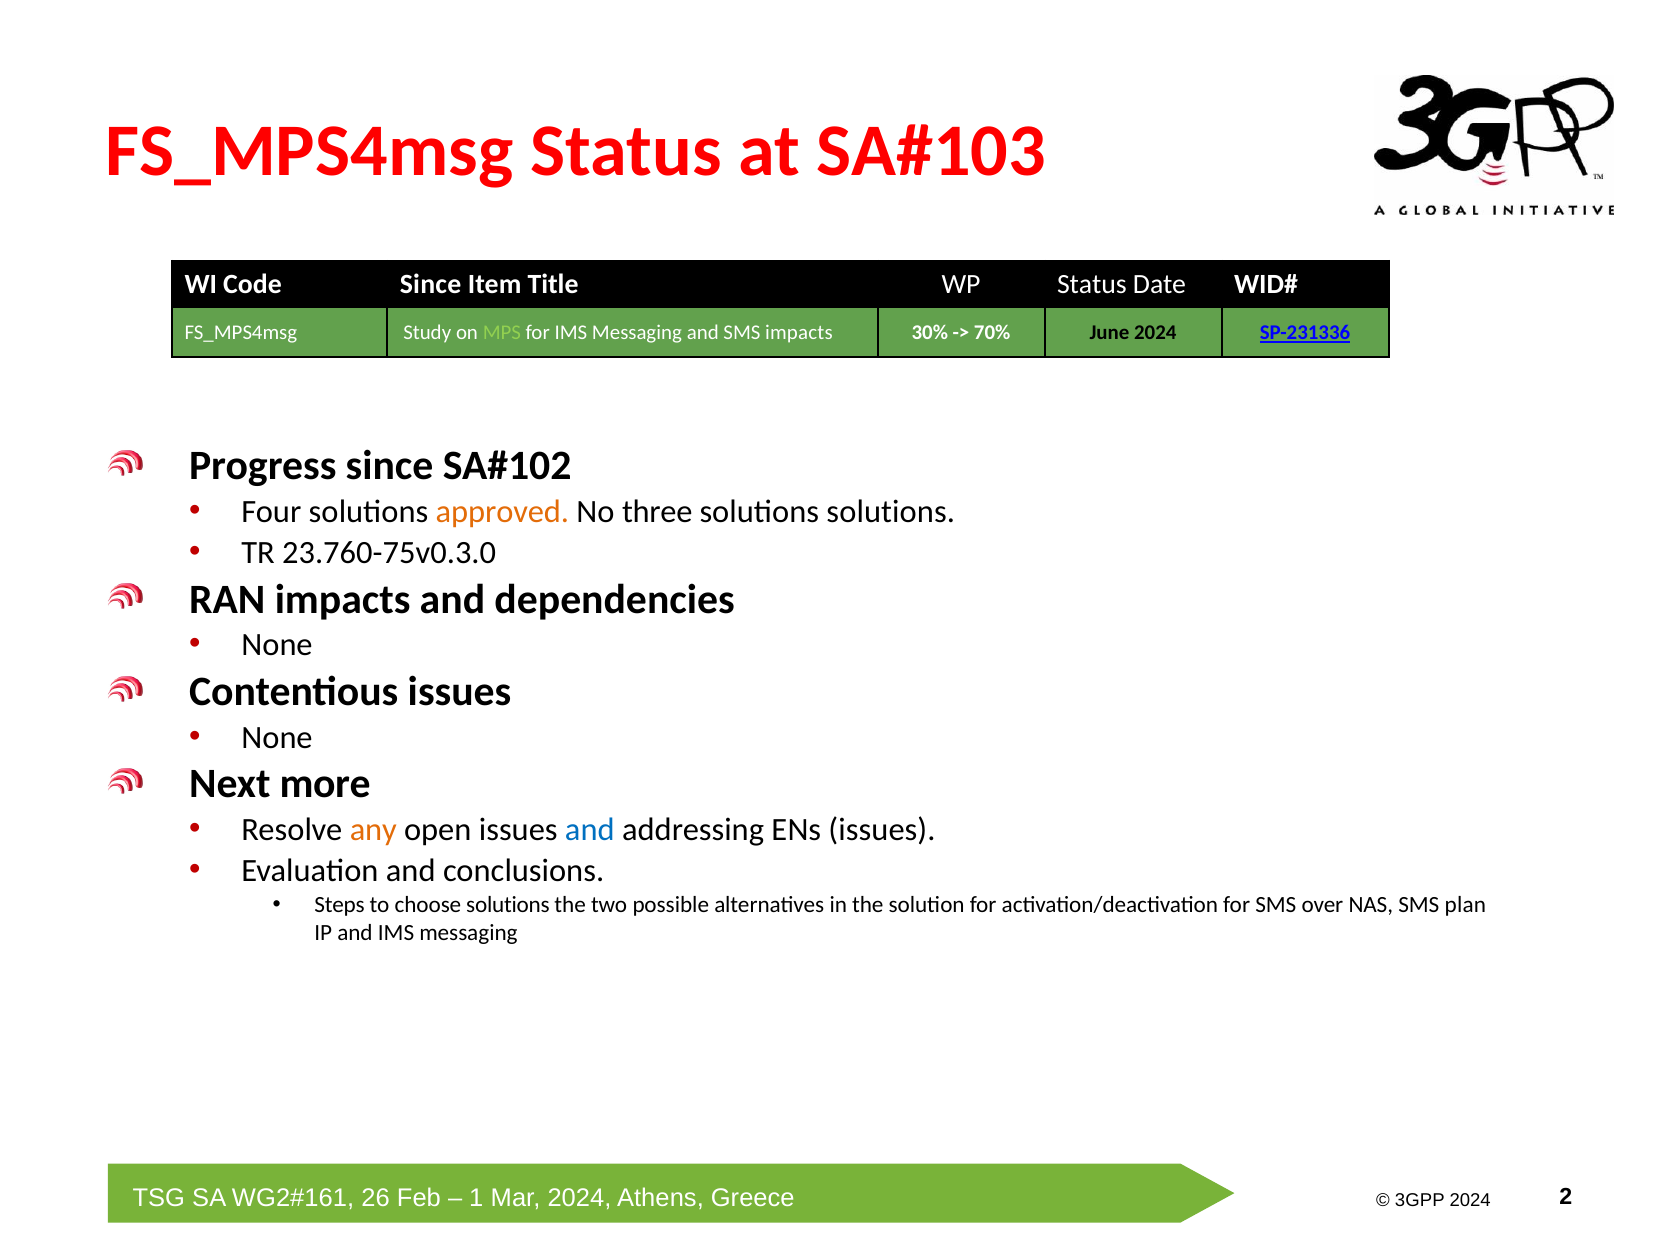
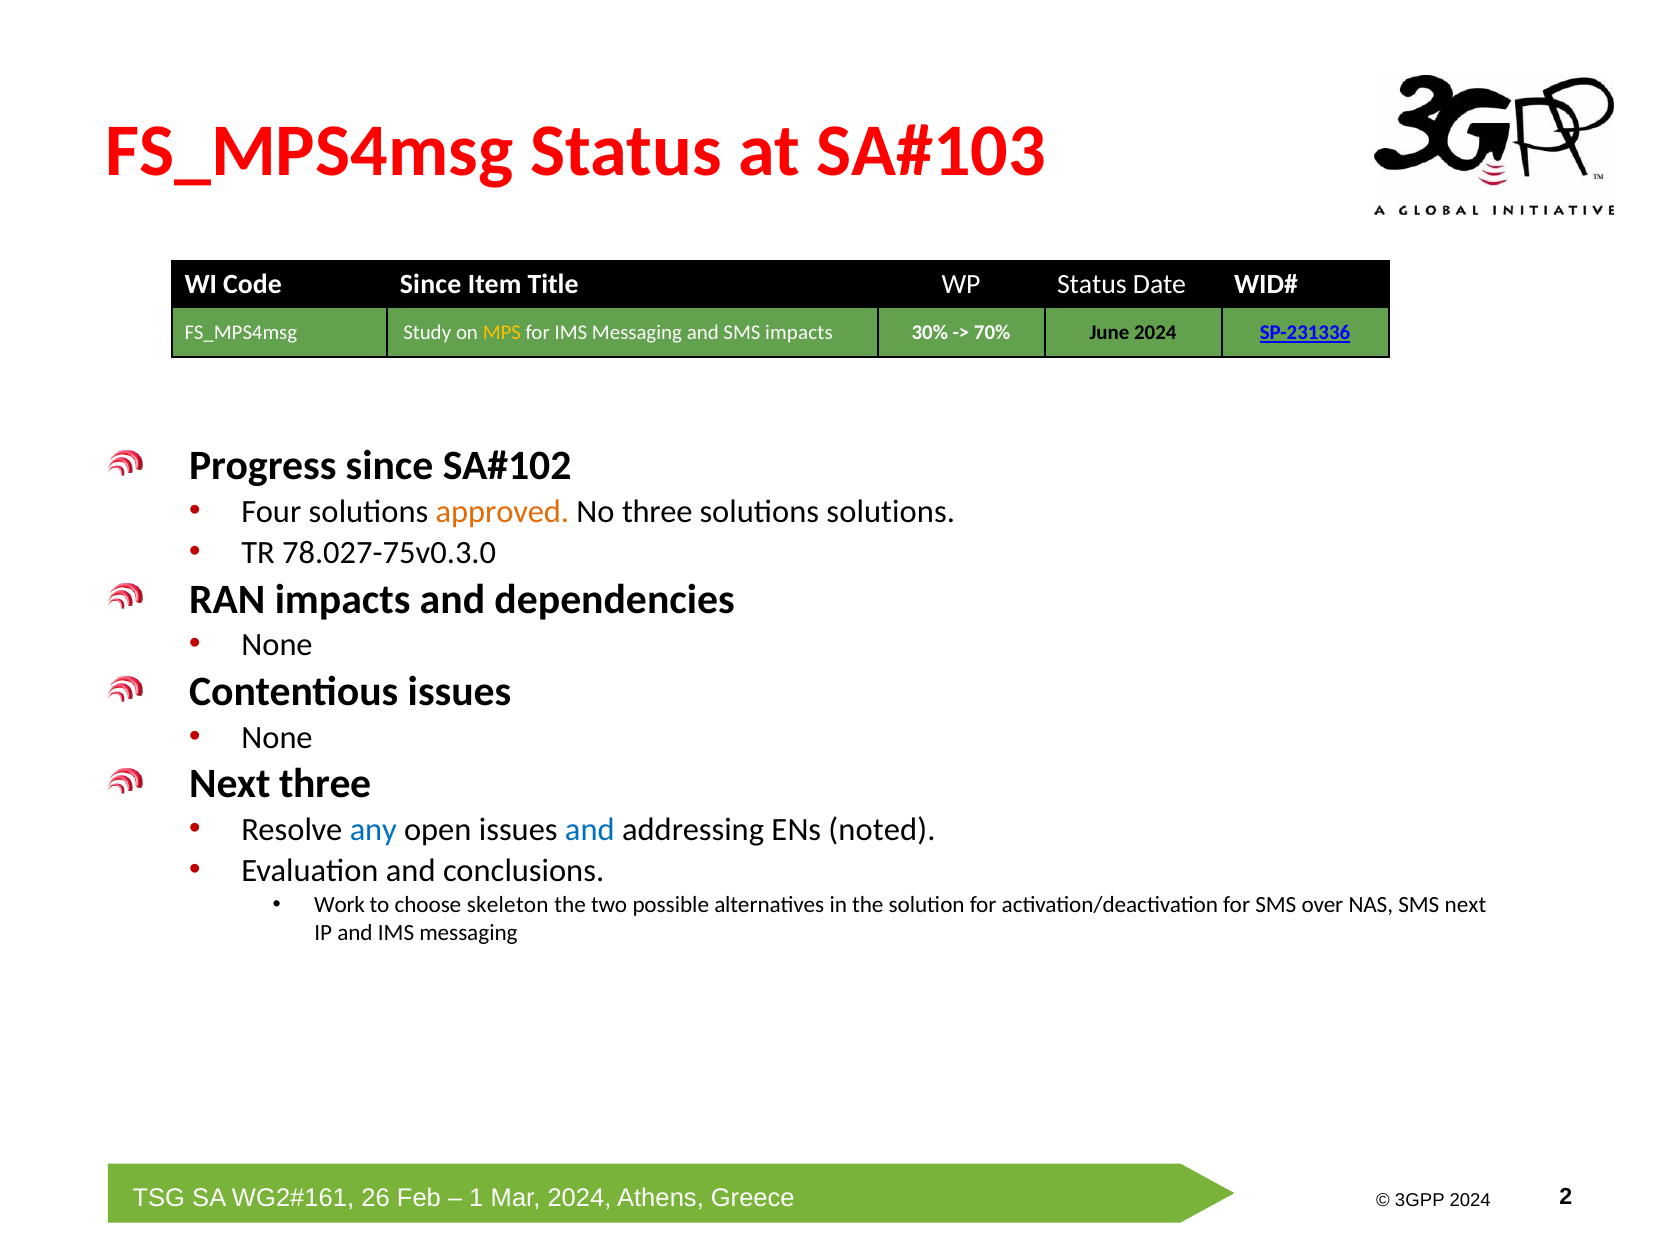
MPS colour: light green -> yellow (502, 333)
23.760-75v0.3.0: 23.760-75v0.3.0 -> 78.027-75v0.3.0 (389, 553)
Next more: more -> three (325, 785)
any colour: orange -> blue (373, 830)
ENs issues: issues -> noted (882, 830)
Steps: Steps -> Work (340, 905)
choose solutions: solutions -> skeleton (508, 905)
SMS plan: plan -> next (1465, 905)
